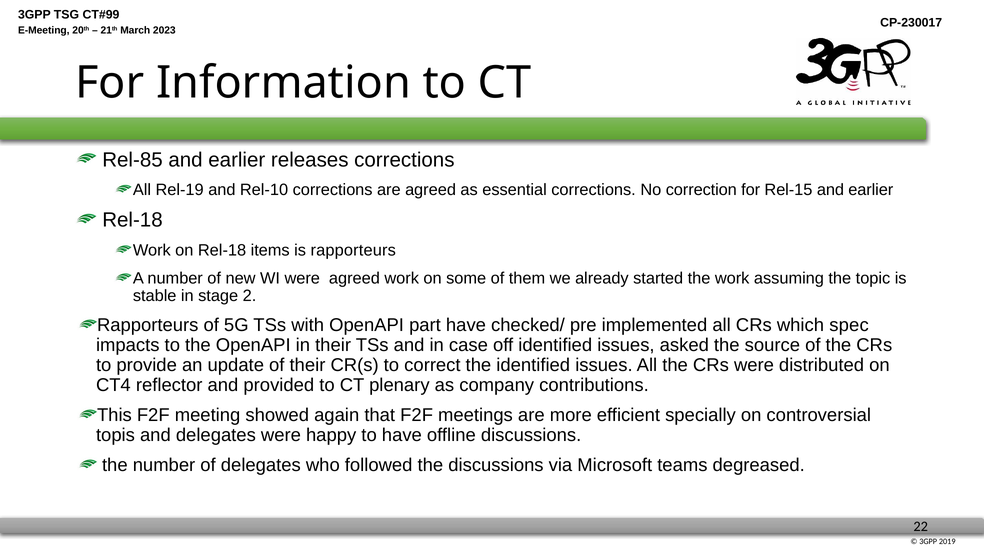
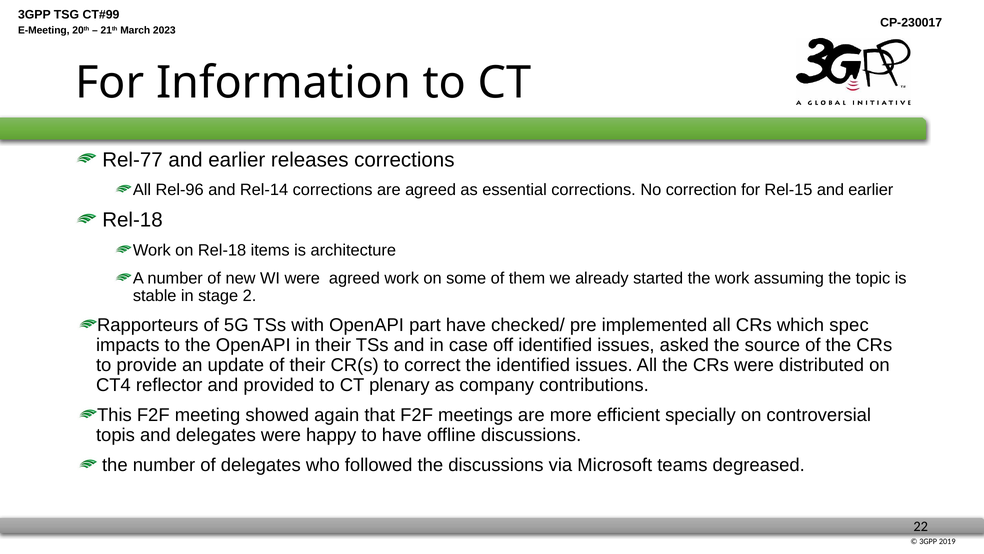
Rel-85: Rel-85 -> Rel-77 (132, 160)
Rel-19: Rel-19 -> Rel-96 (180, 190)
Rel-10: Rel-10 -> Rel-14 (264, 190)
is rapporteurs: rapporteurs -> architecture (353, 250)
